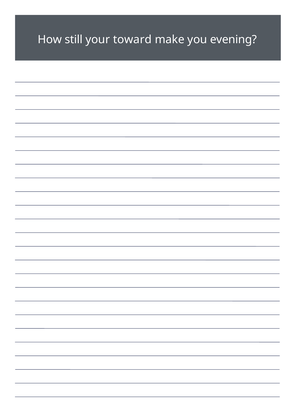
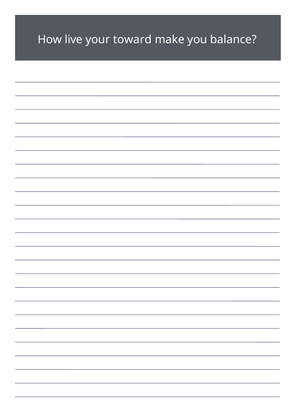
still: still -> live (74, 40)
evening: evening -> balance (233, 40)
